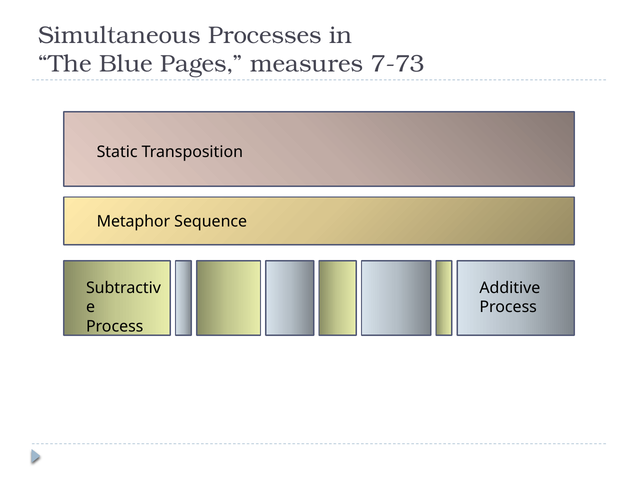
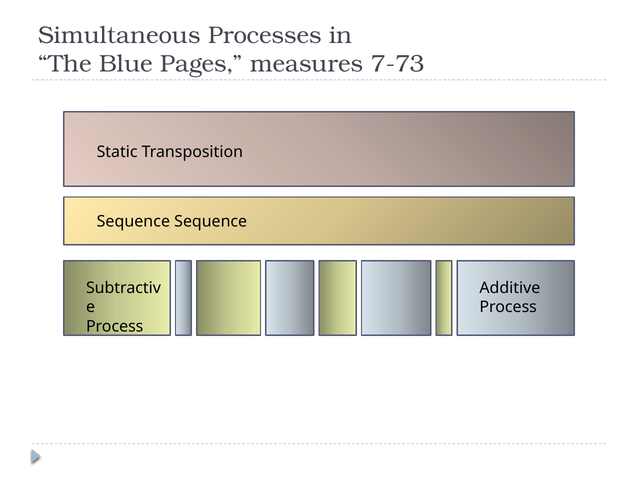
Metaphor: Metaphor -> Sequence (133, 221)
